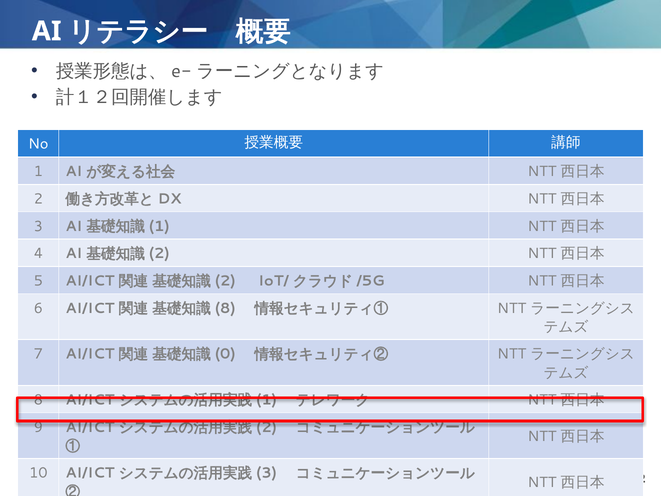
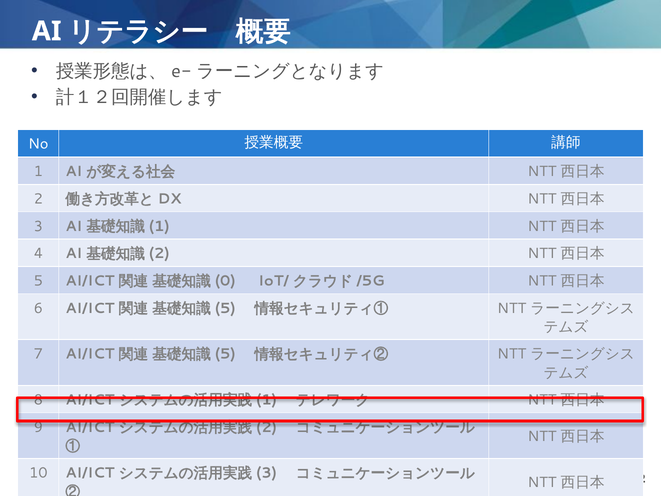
2: 2 -> 0 (225, 281)
8: 8 -> 5 (225, 308)
0: 0 -> 5 (225, 354)
